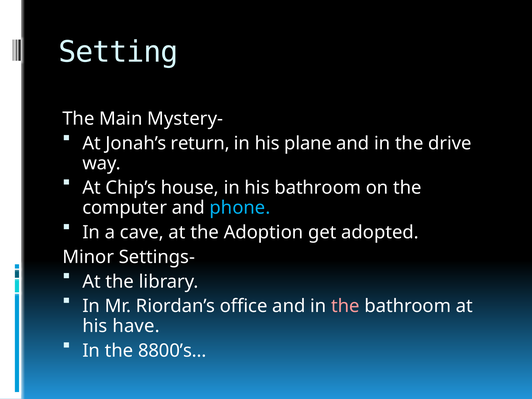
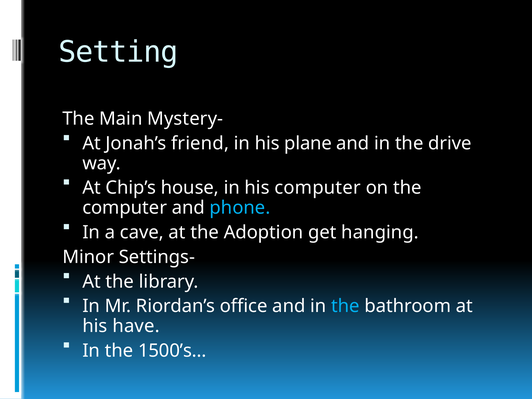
return: return -> friend (200, 143)
his bathroom: bathroom -> computer (318, 188)
adopted: adopted -> hanging (380, 232)
the colour: pink -> light blue (345, 306)
8800’s…: 8800’s… -> 1500’s… (172, 351)
